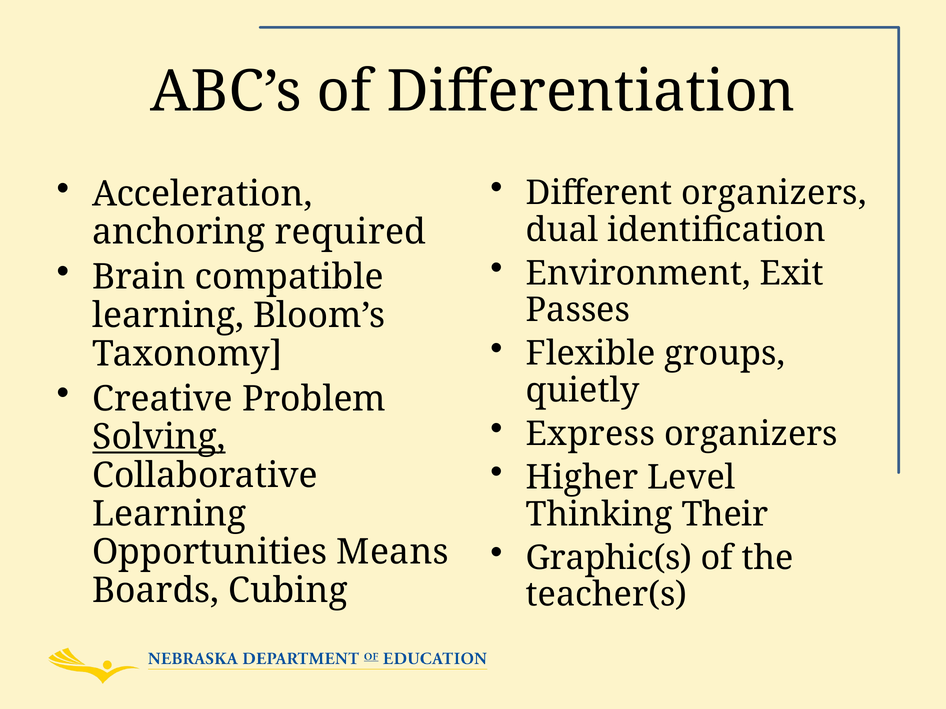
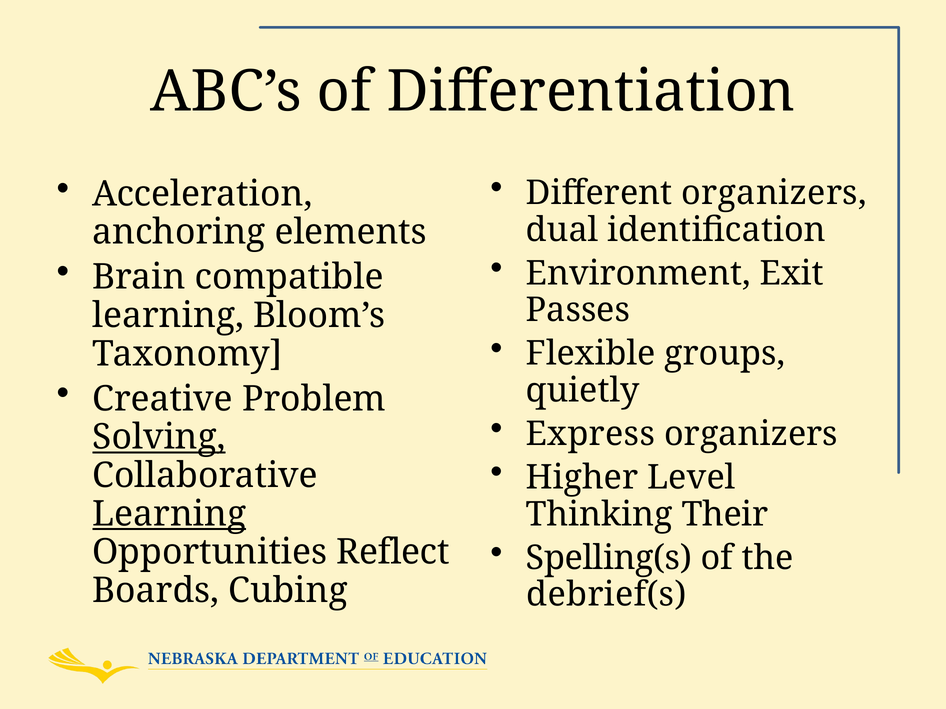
required: required -> elements (351, 232)
Learning underline: none -> present (169, 514)
Graphic(s: Graphic(s -> Spelling(s (609, 558)
Means: Means -> Reflect (393, 553)
teacher(s: teacher(s -> debrief(s (606, 595)
